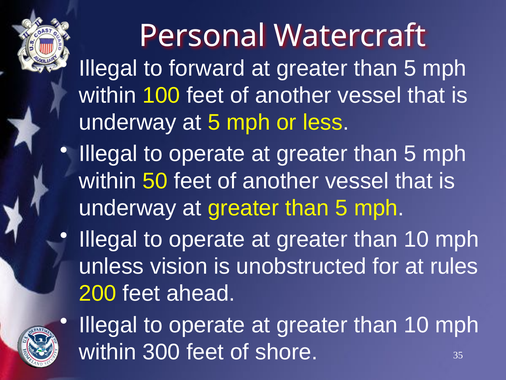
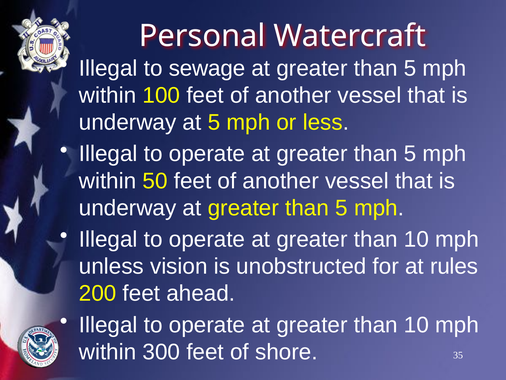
forward: forward -> sewage (207, 68)
